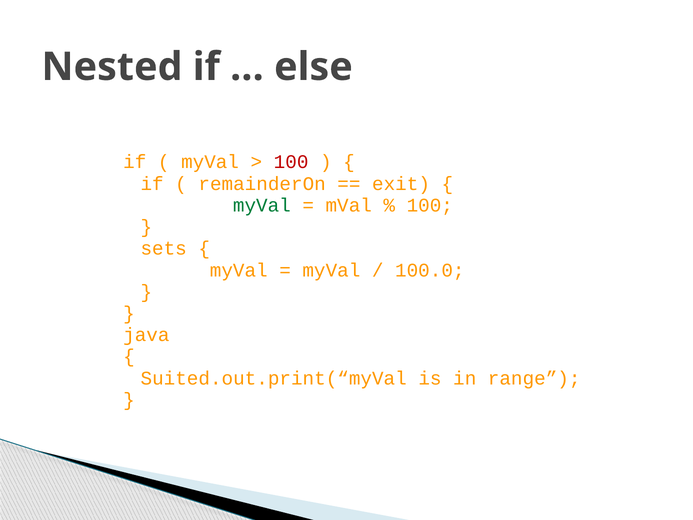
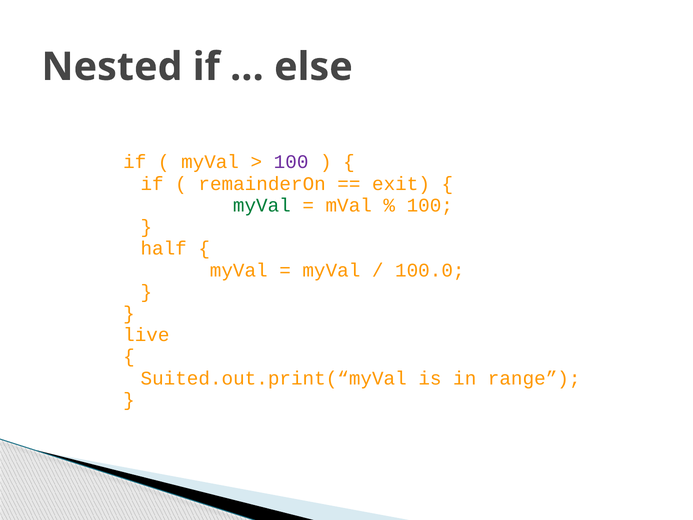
100 colour: red -> purple (291, 162)
sets: sets -> half (164, 248)
java: java -> live (146, 335)
